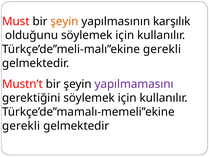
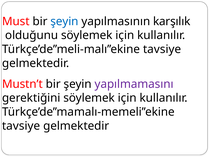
şeyin colour: orange -> blue (64, 21)
Türkçe’de’’meli-malı’’ekine gerekli: gerekli -> tavsiye (162, 49)
gerekli: gerekli -> tavsiye (21, 126)
